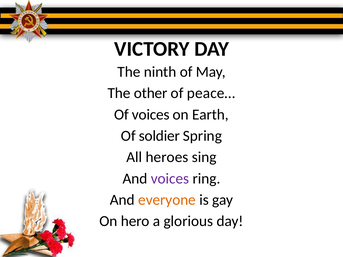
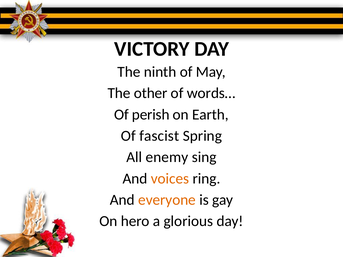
peace…: peace… -> words… (211, 93)
Of voices: voices -> perish (151, 115)
soldier: soldier -> fascist (159, 136)
heroes: heroes -> enemy (167, 157)
voices colour: purple -> orange (170, 179)
